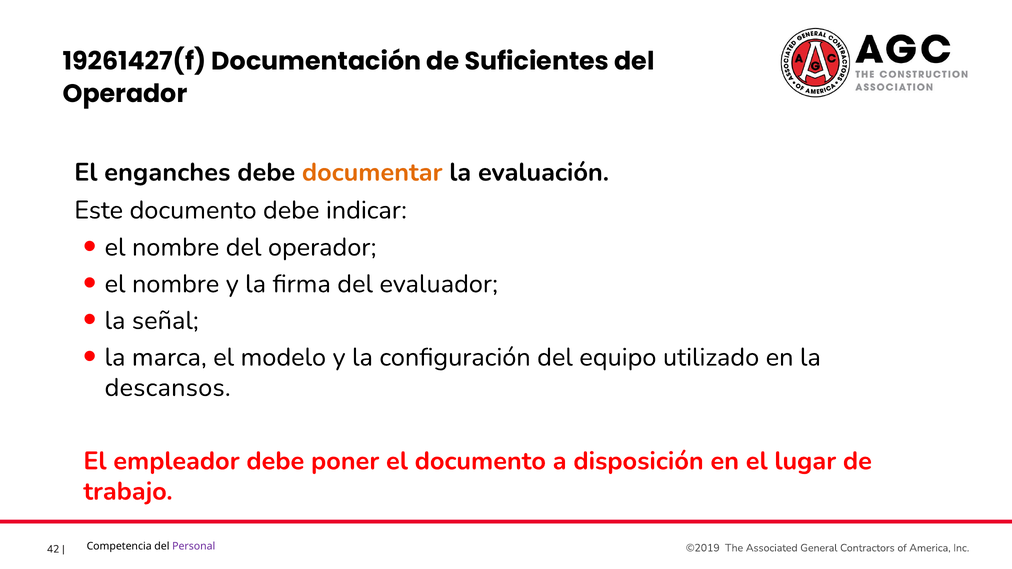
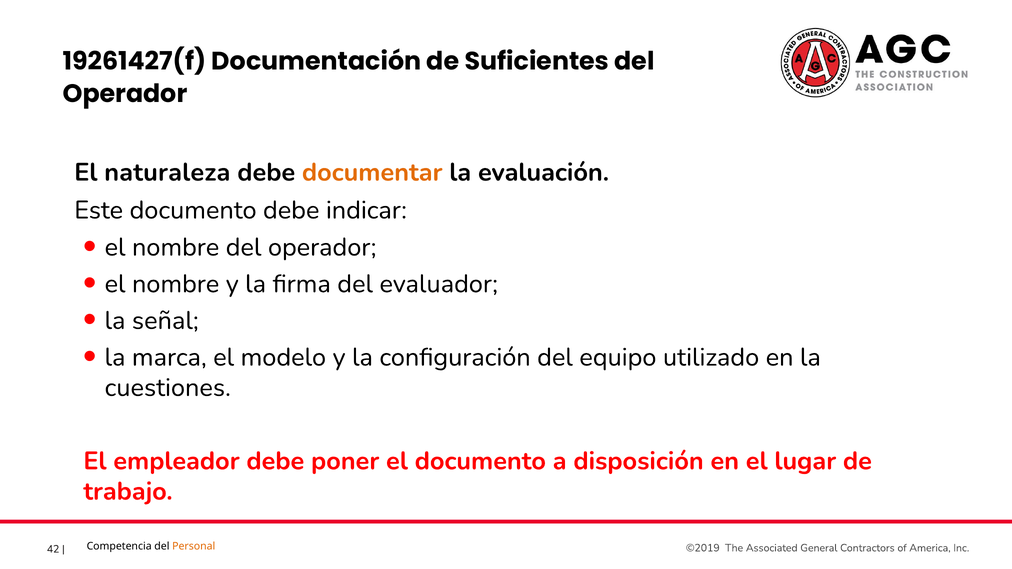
enganches: enganches -> naturaleza (167, 172)
descansos: descansos -> cuestiones (168, 388)
Personal colour: purple -> orange (194, 547)
